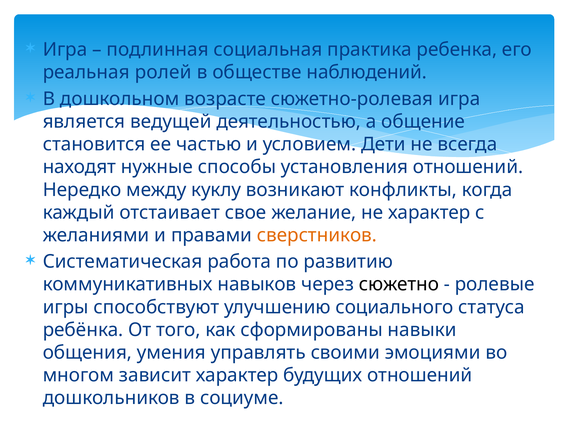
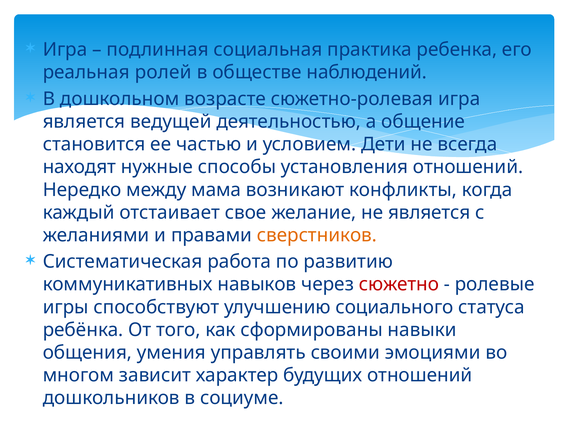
куклу: куклу -> мама (216, 190)
не характер: характер -> является (429, 212)
сюжетно colour: black -> red (399, 284)
